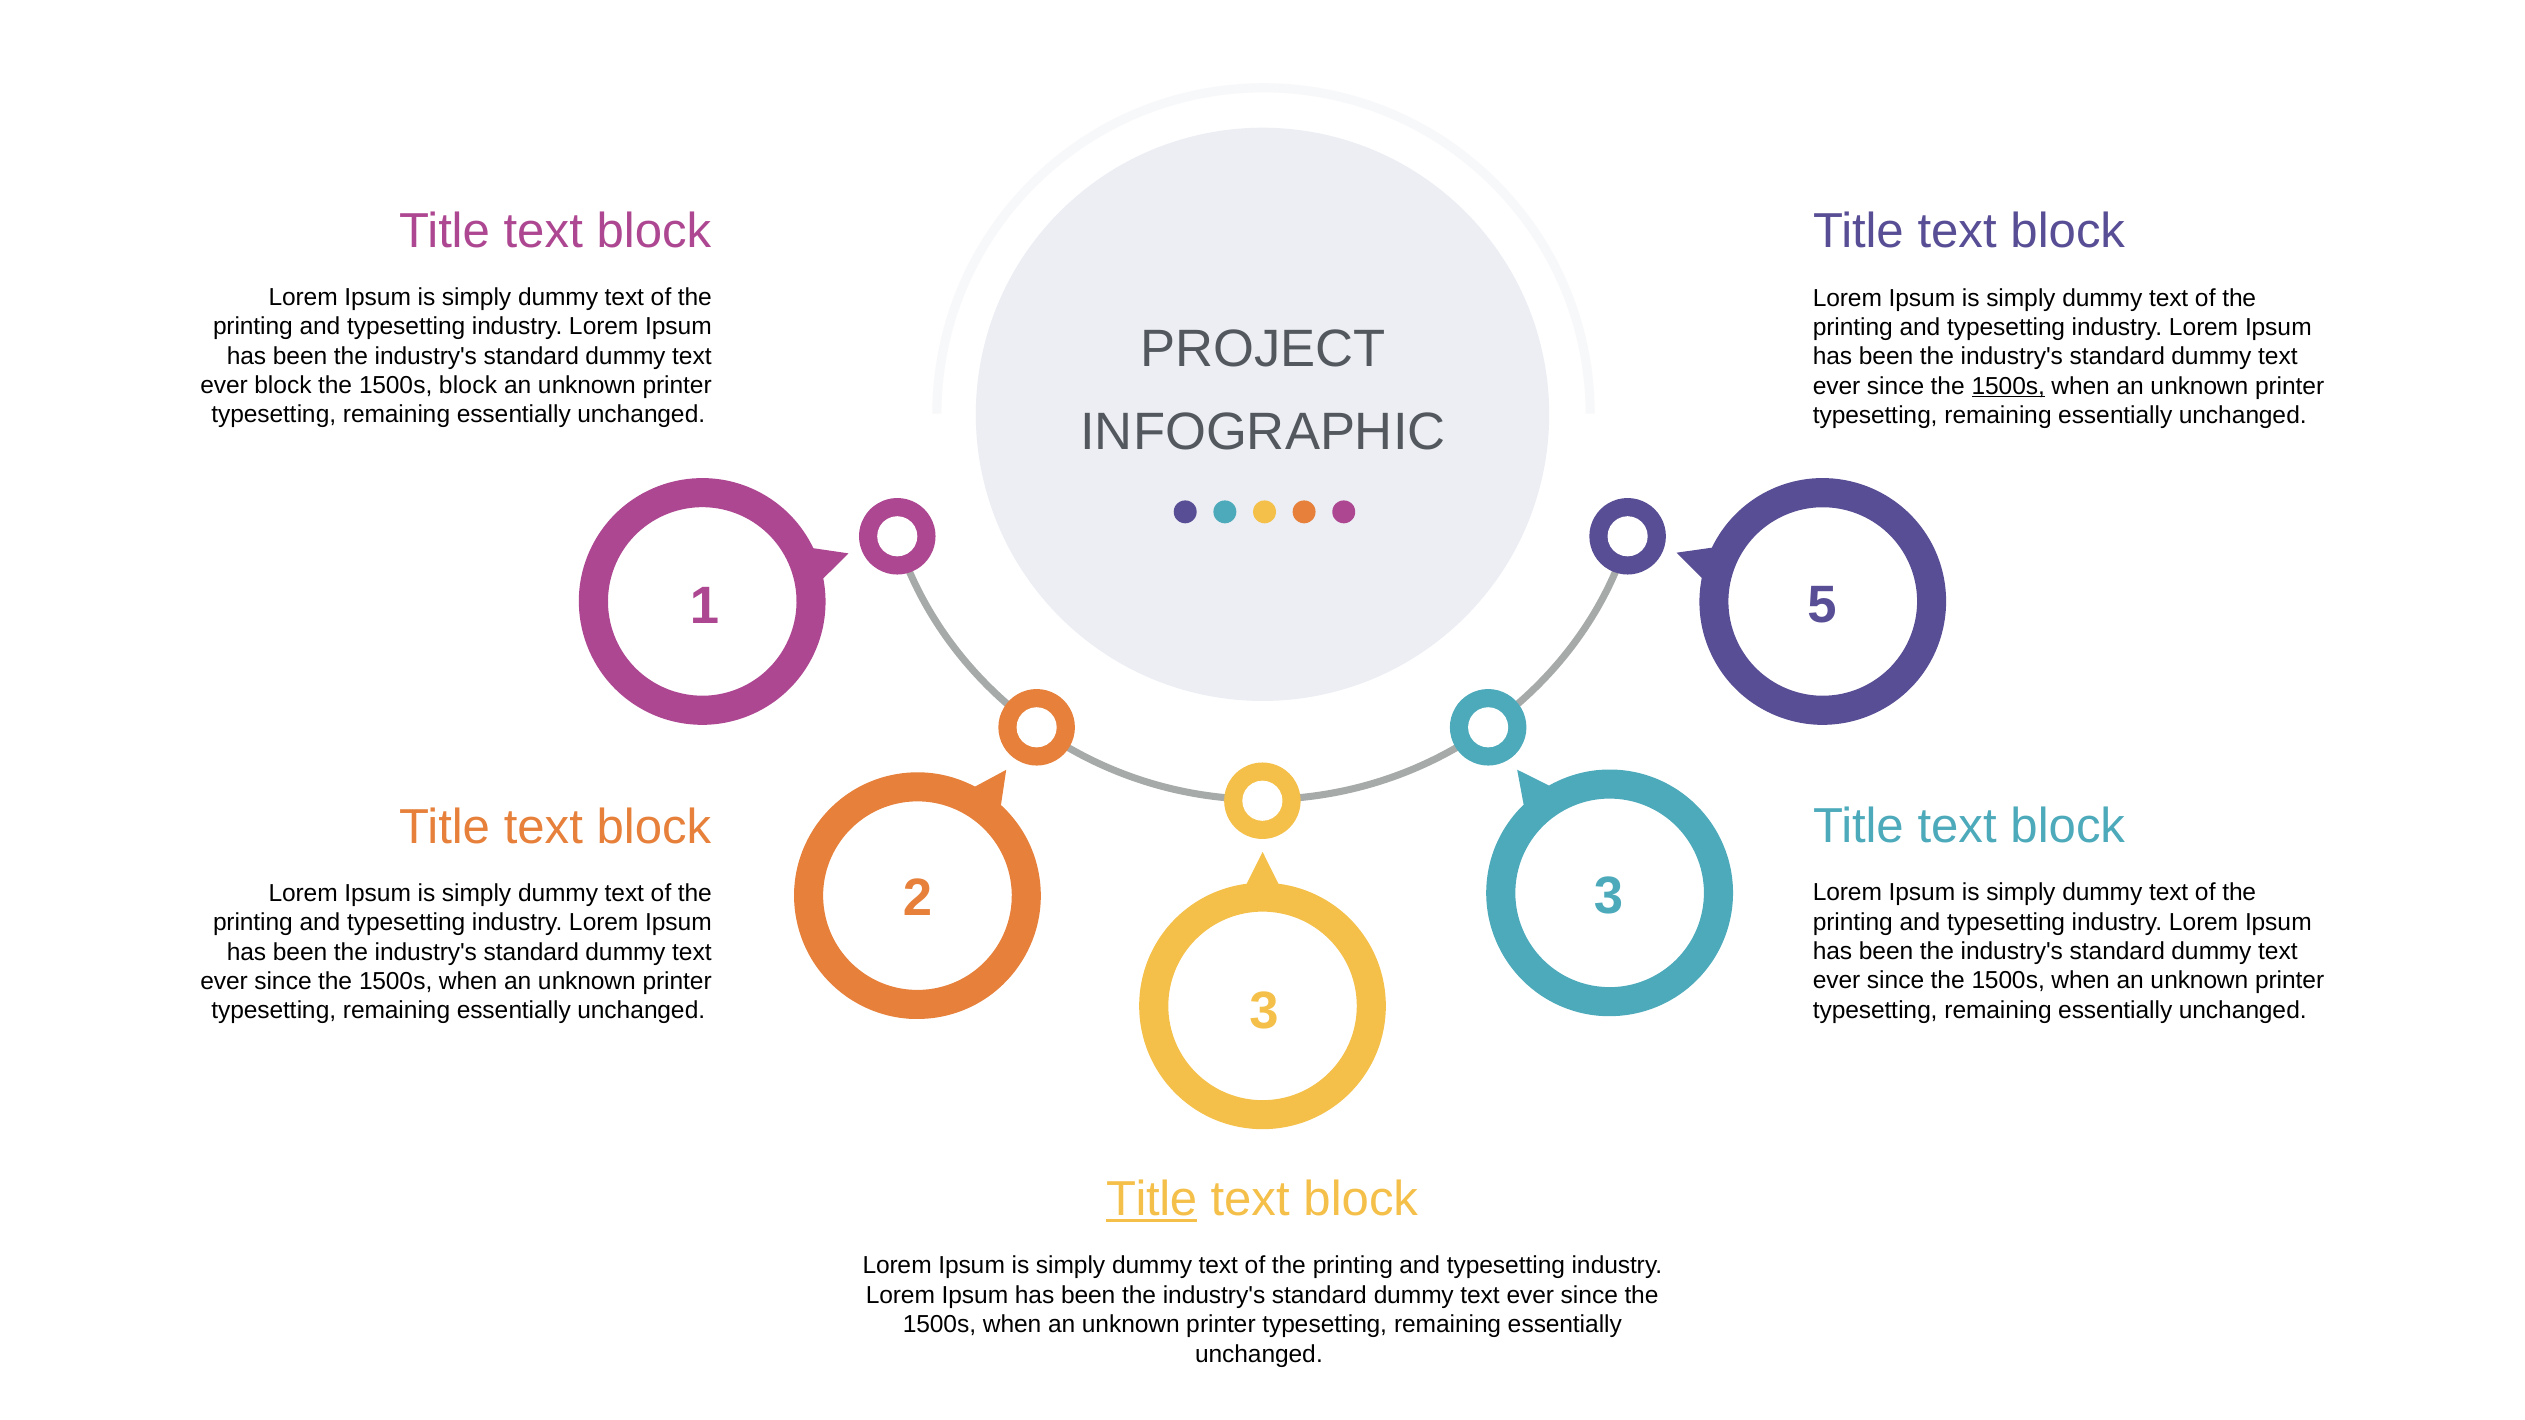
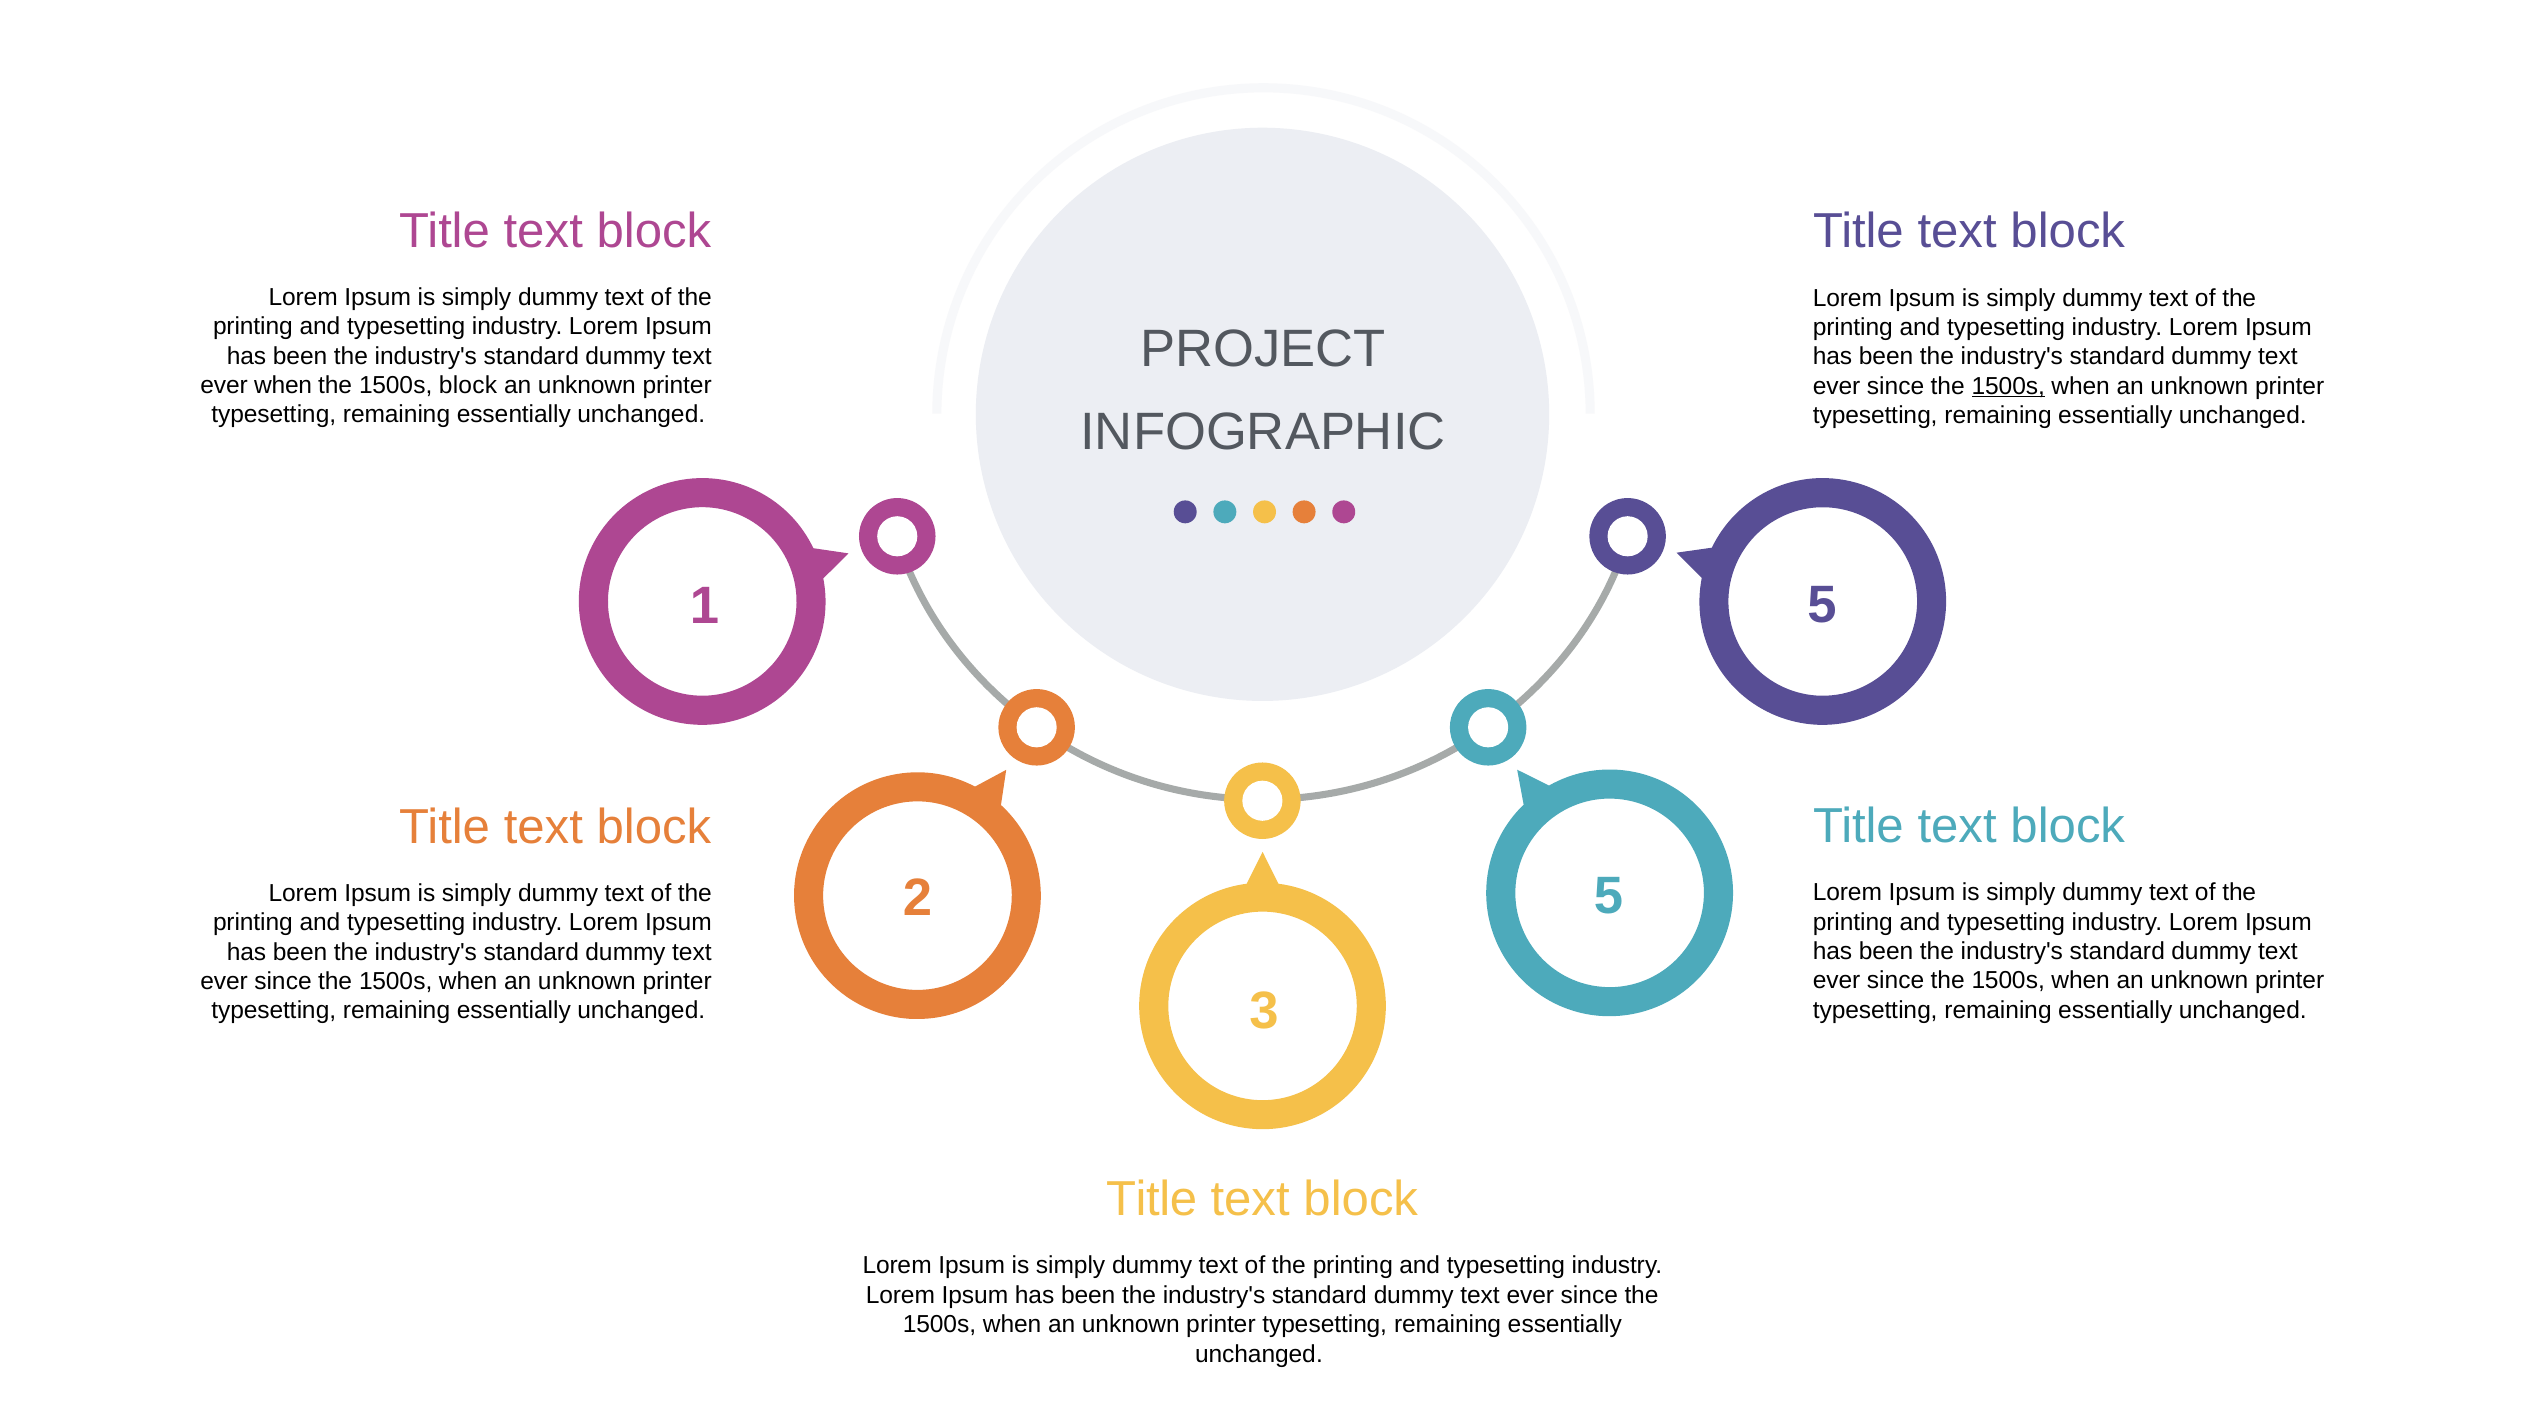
ever block: block -> when (283, 385)
2 3: 3 -> 5 (1608, 897)
Title underline: present -> none (1152, 1200)
